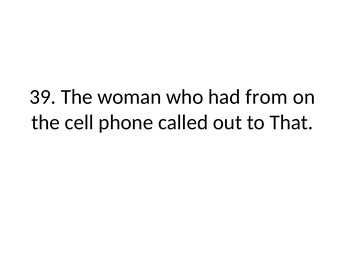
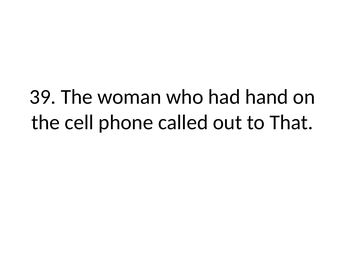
from: from -> hand (267, 97)
